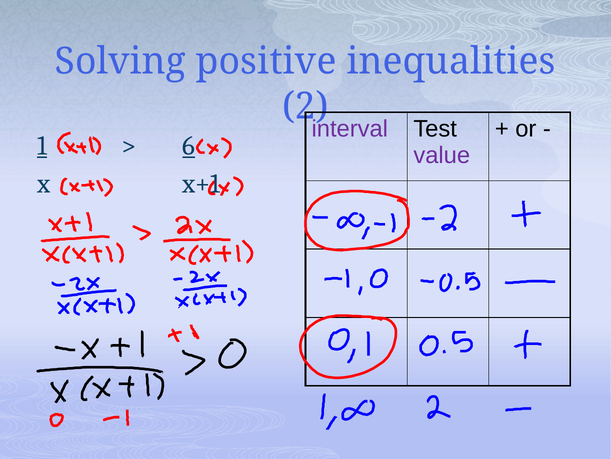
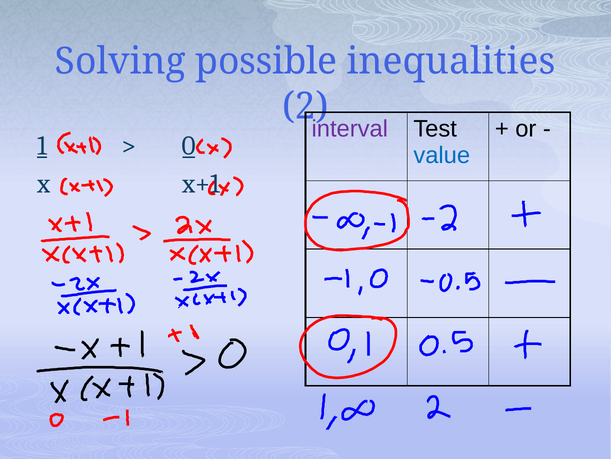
positive: positive -> possible (266, 61)
6: 6 -> 0 (189, 145)
value colour: purple -> blue (442, 155)
